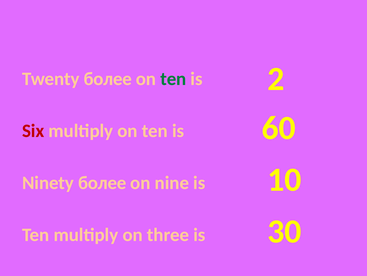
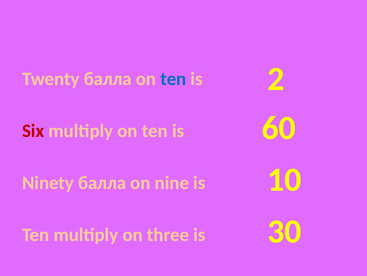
Twenty более: более -> балла (108, 79)
ten colour: green -> blue (173, 79)
Ninety более: более -> балла (102, 182)
